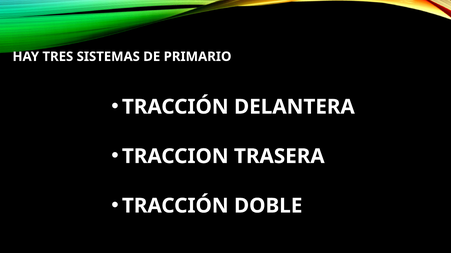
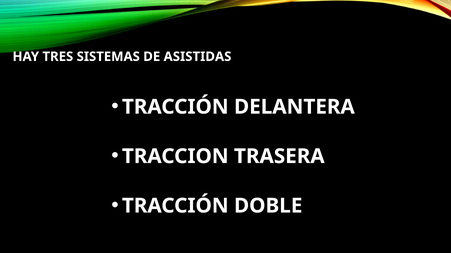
PRIMARIO: PRIMARIO -> ASISTIDAS (198, 57)
